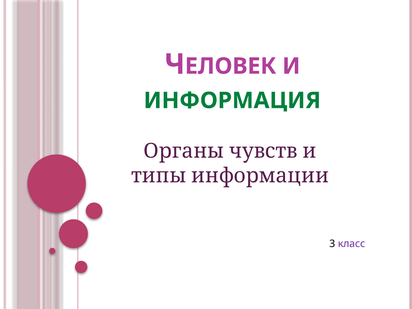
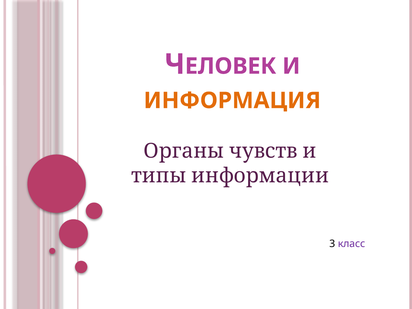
ИНФОРМАЦИЯ colour: green -> orange (232, 101)
